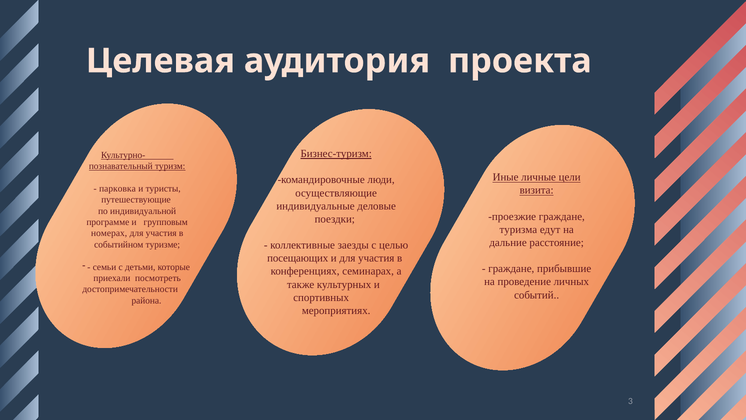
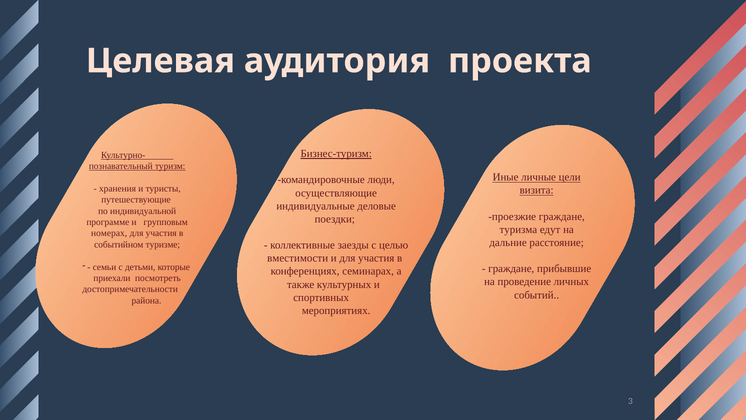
парковка: парковка -> хранения (118, 188)
посещающих: посещающих -> вместимости (298, 258)
